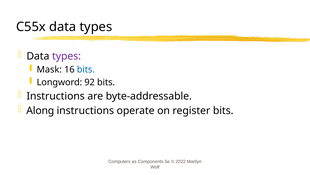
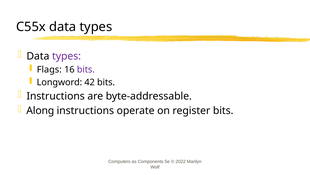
Mask: Mask -> Flags (49, 69)
bits colour: blue -> purple (86, 69)
92: 92 -> 42 (90, 82)
